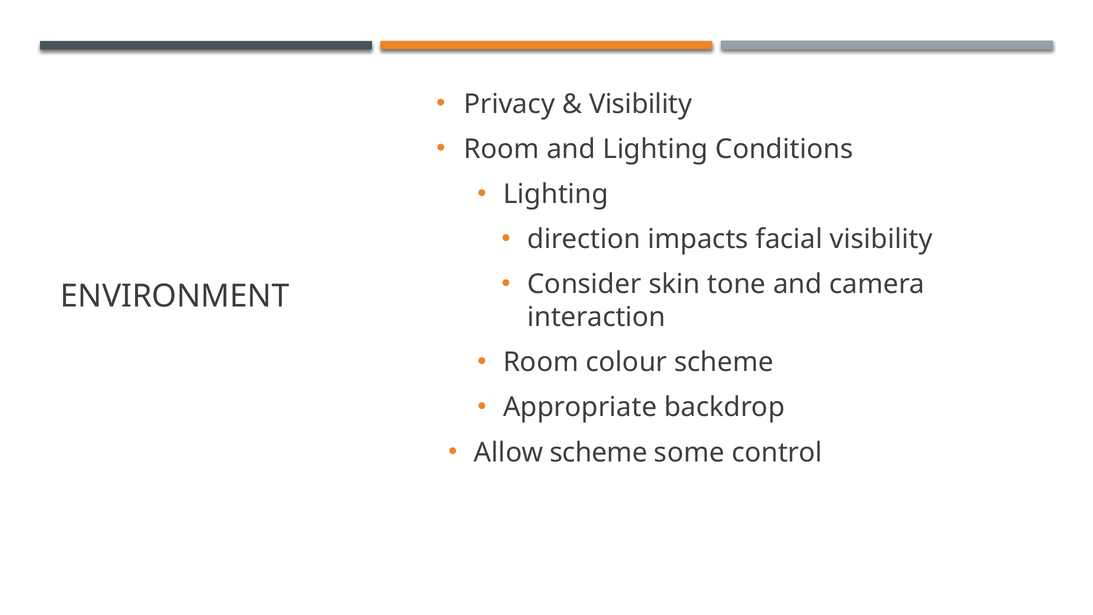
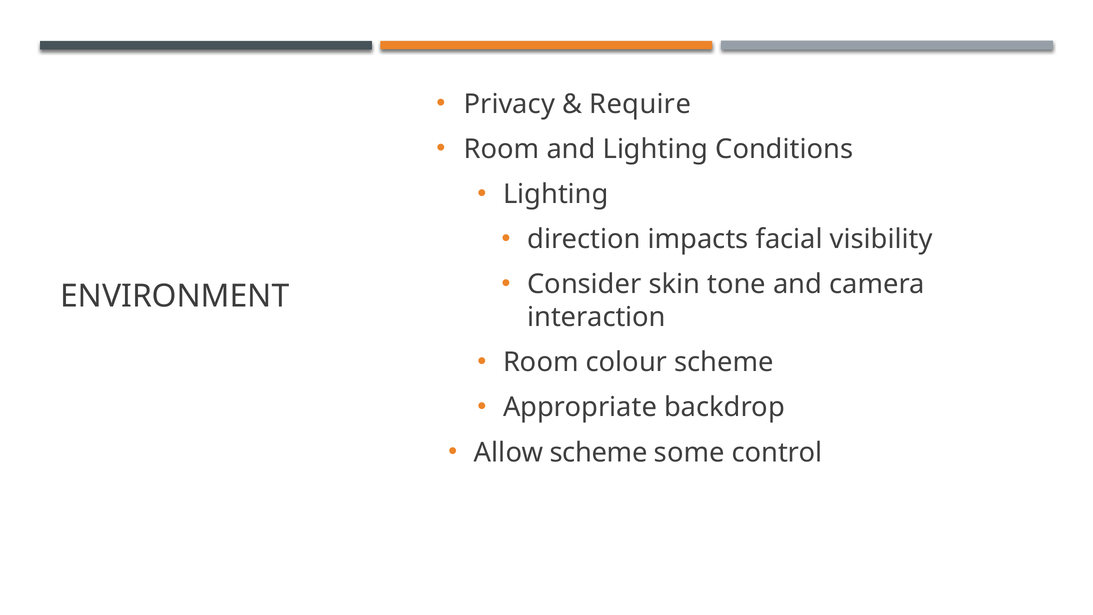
Visibility: Visibility -> Require (640, 104)
